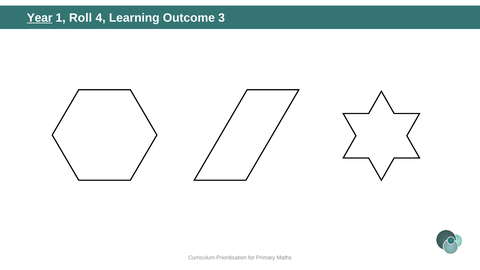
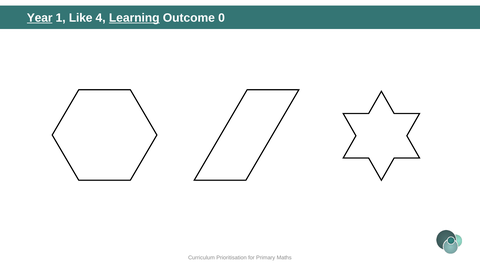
Roll: Roll -> Like (81, 18)
Learning underline: none -> present (134, 18)
3: 3 -> 0 (222, 18)
